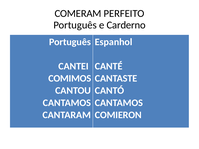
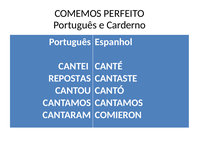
COMERAM: COMERAM -> COMEMOS (78, 14)
COMIMOS: COMIMOS -> REPOSTAS (70, 79)
